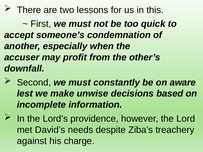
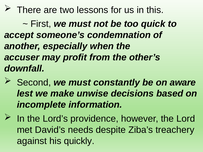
charge: charge -> quickly (79, 141)
